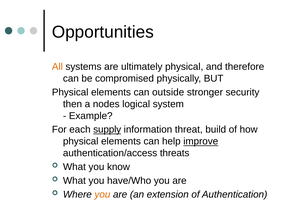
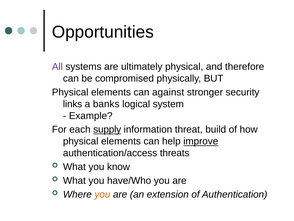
All colour: orange -> purple (57, 67)
outside: outside -> against (168, 92)
then: then -> links (73, 104)
nodes: nodes -> banks (106, 104)
